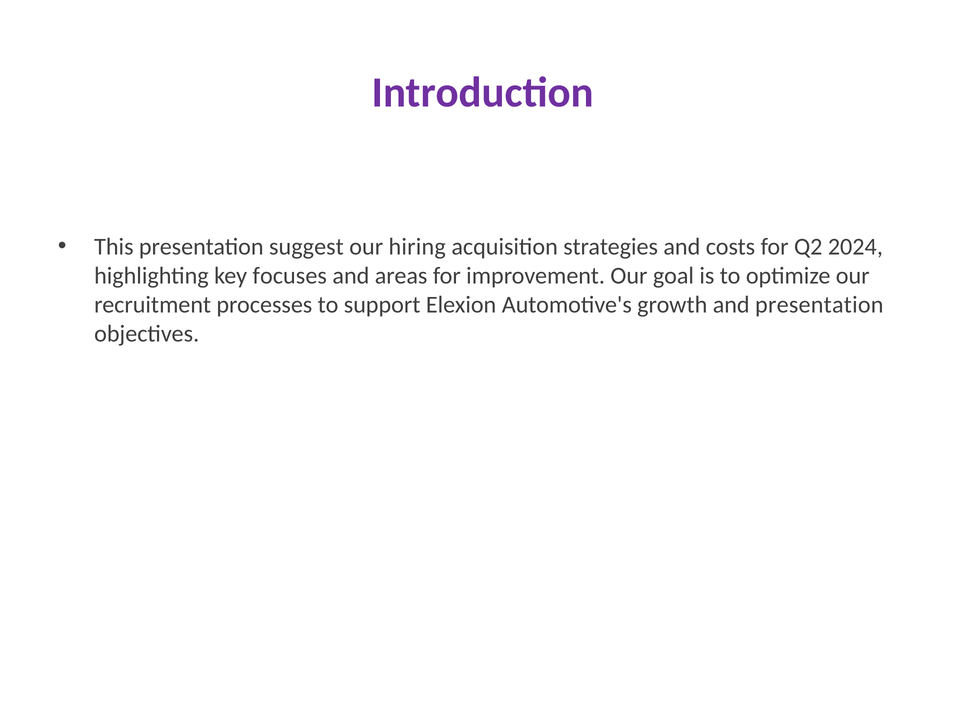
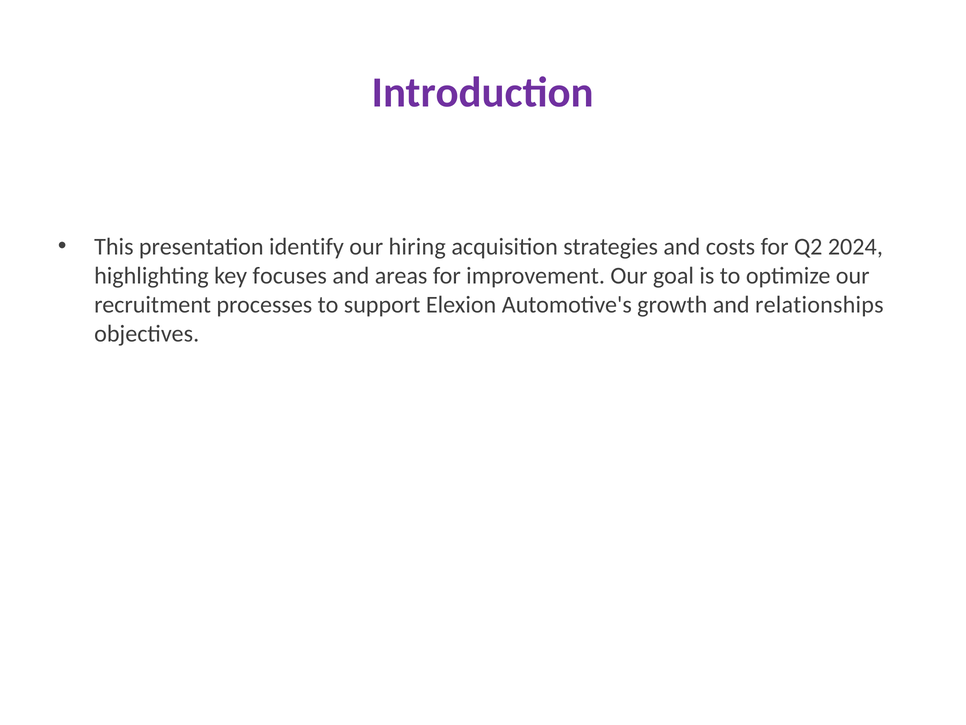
suggest: suggest -> identify (306, 246)
and presentation: presentation -> relationships (819, 304)
